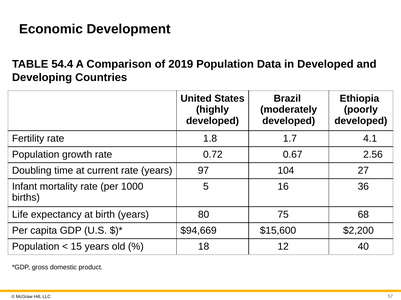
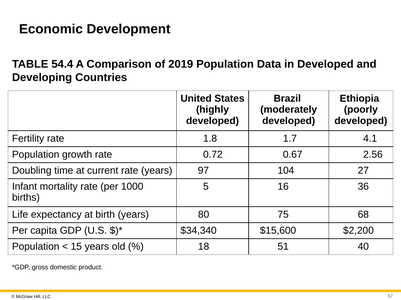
$94,669: $94,669 -> $34,340 (199, 231)
12: 12 -> 51 (283, 247)
